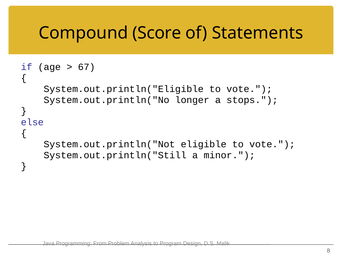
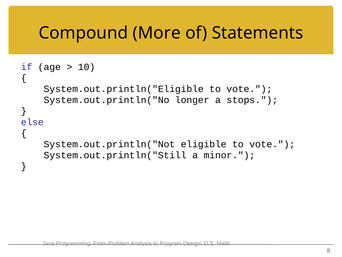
Score: Score -> More (157, 33)
67: 67 -> 10 (87, 67)
